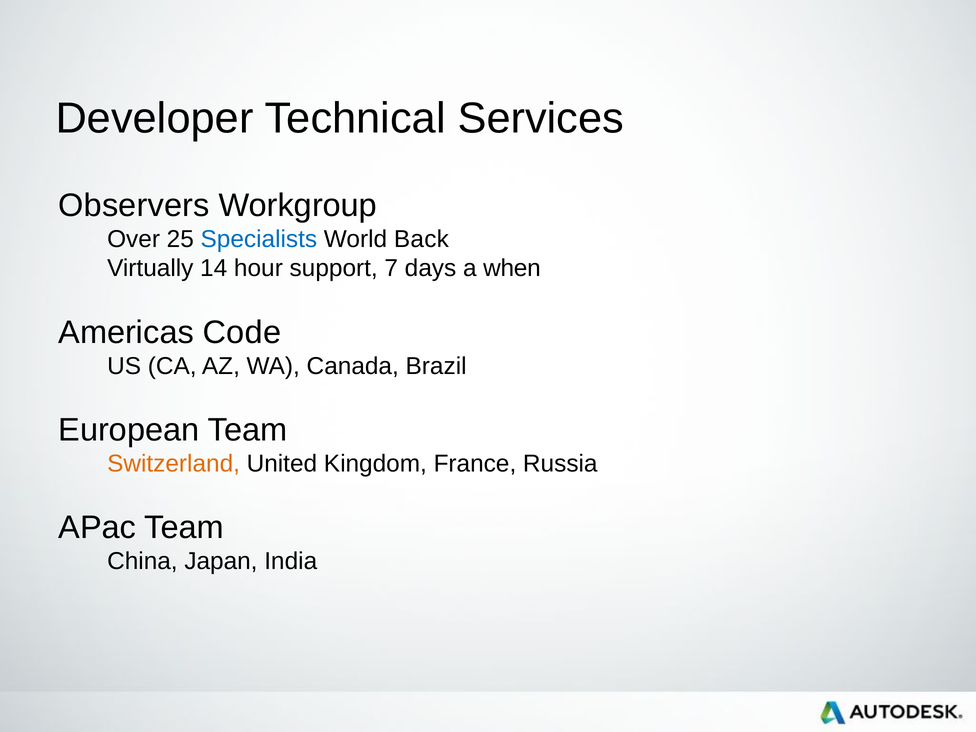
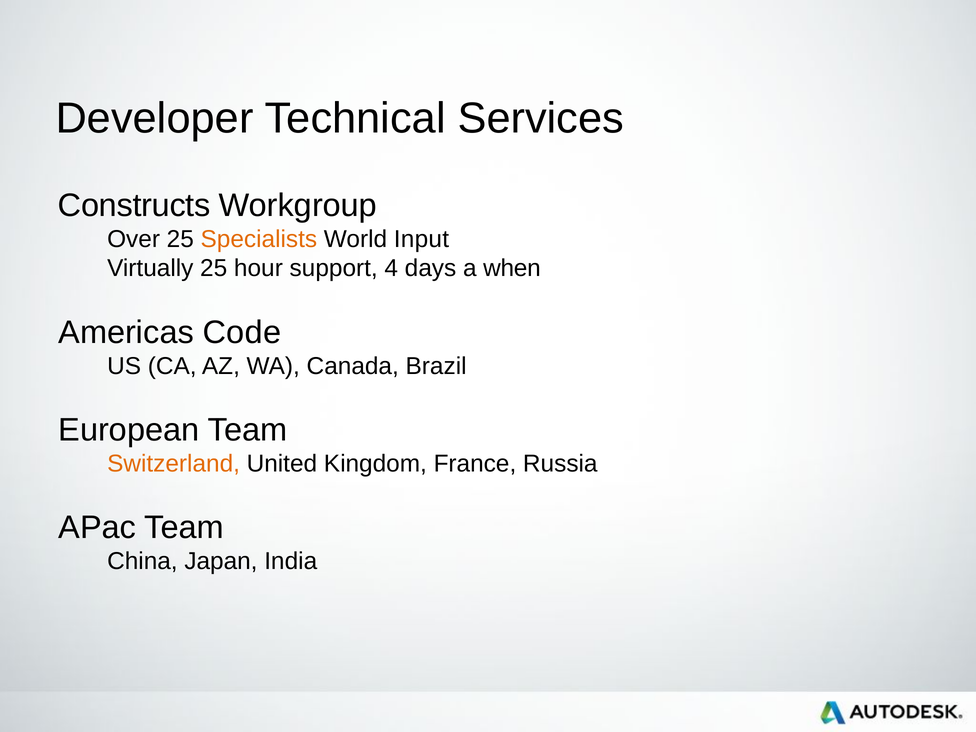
Observers: Observers -> Constructs (134, 206)
Specialists colour: blue -> orange (259, 239)
Back: Back -> Input (421, 239)
Virtually 14: 14 -> 25 (214, 268)
7: 7 -> 4 (391, 268)
